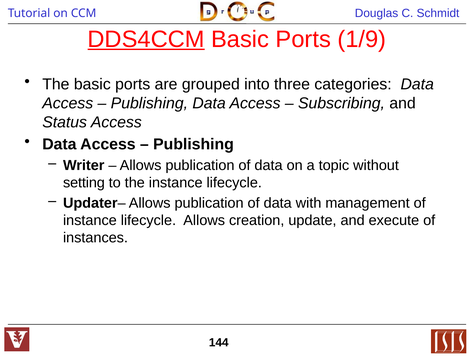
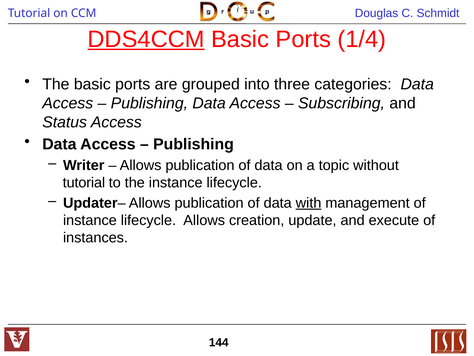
1/9: 1/9 -> 1/4 (362, 39)
setting: setting -> tutorial (84, 182)
with underline: none -> present (309, 203)
